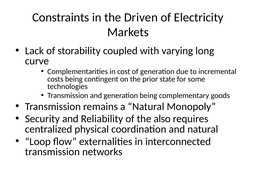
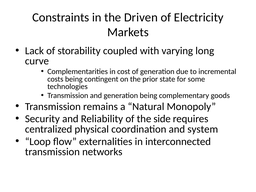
also: also -> side (162, 119)
and natural: natural -> system (203, 129)
